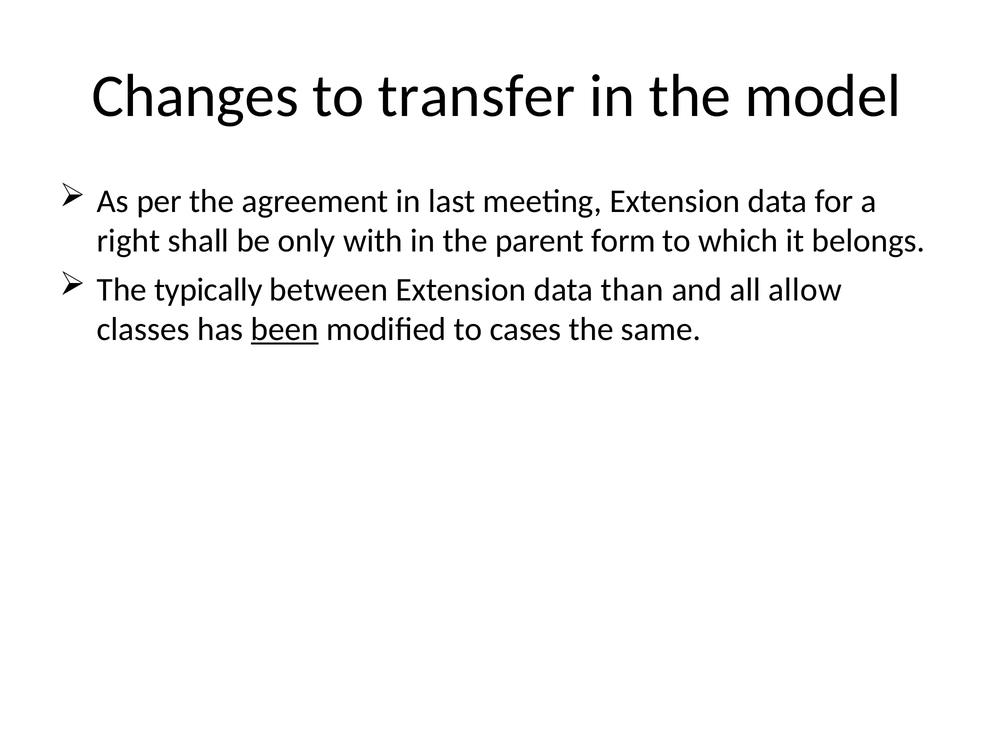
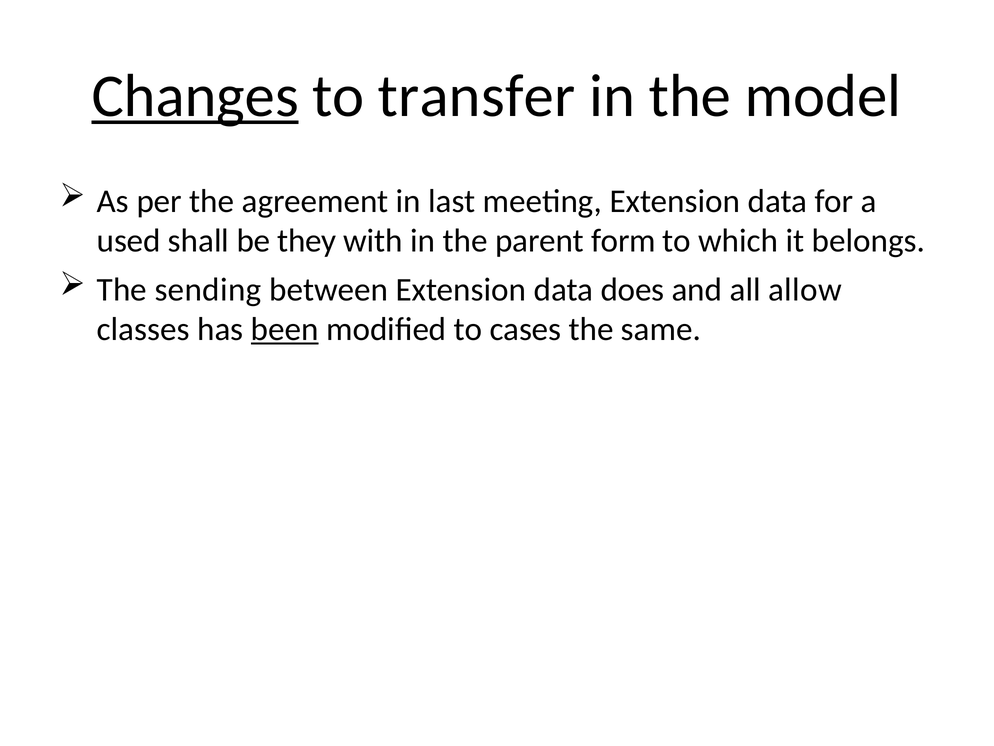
Changes underline: none -> present (195, 96)
right: right -> used (129, 241)
only: only -> they (307, 241)
typically: typically -> sending (208, 289)
than: than -> does (632, 289)
